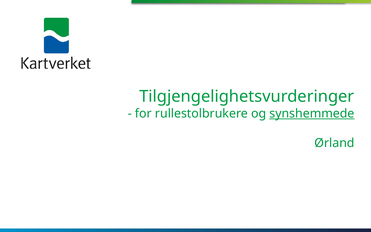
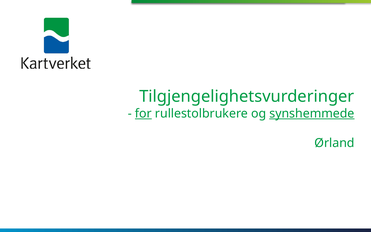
for underline: none -> present (143, 113)
